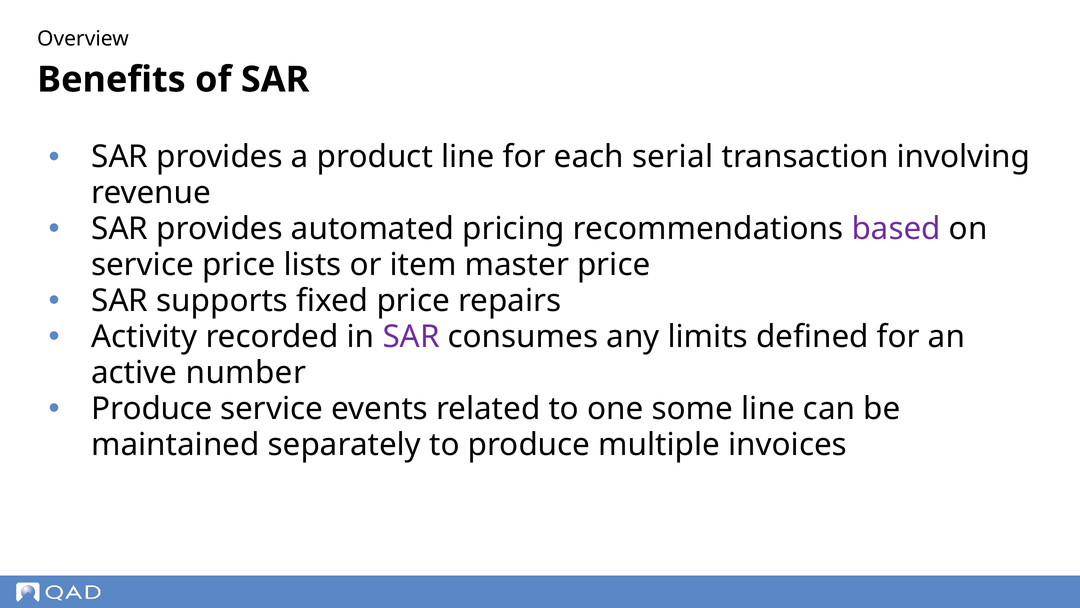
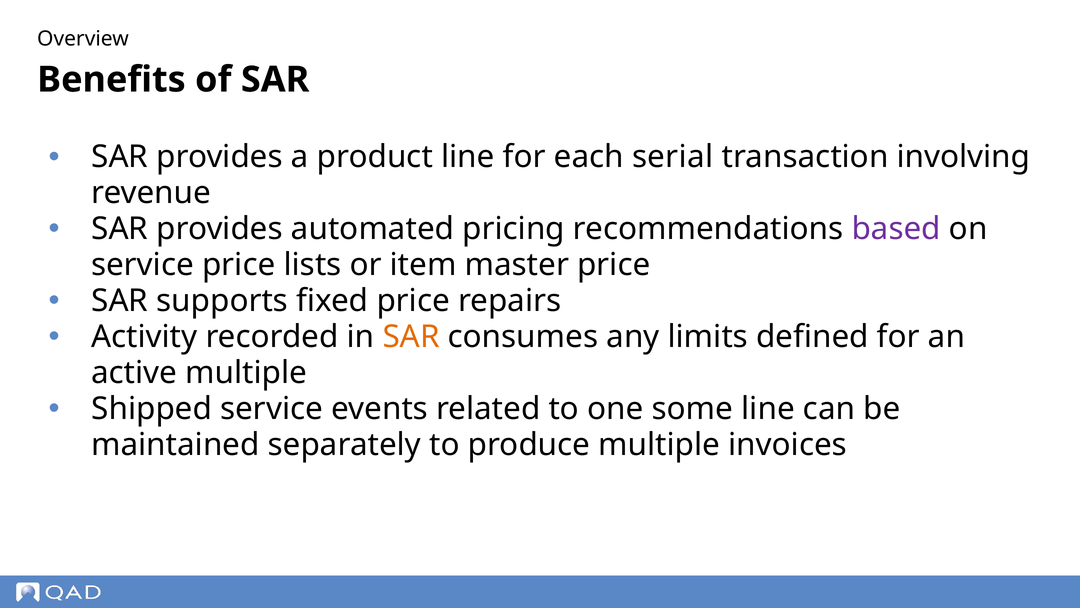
SAR colour: purple -> orange (411, 337)
active number: number -> multiple (246, 372)
Produce: Produce -> Shipped (152, 408)
